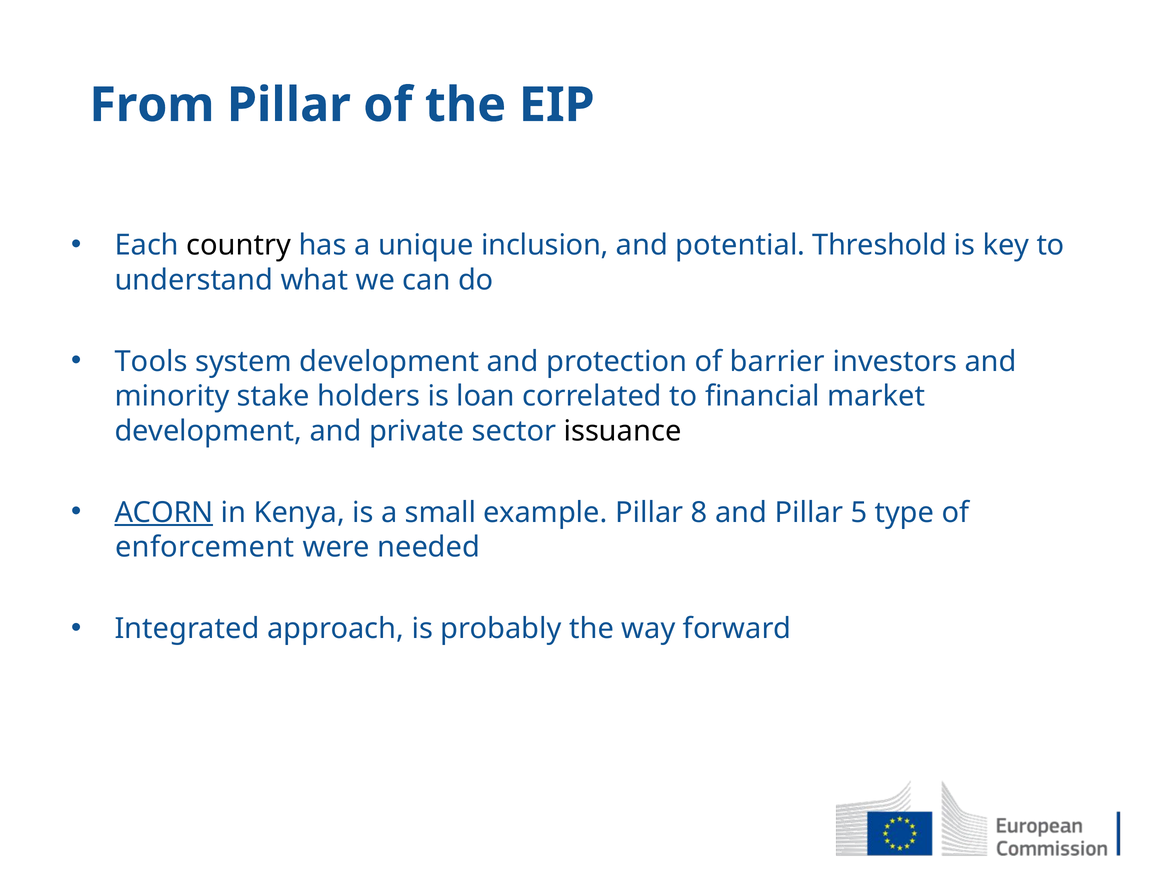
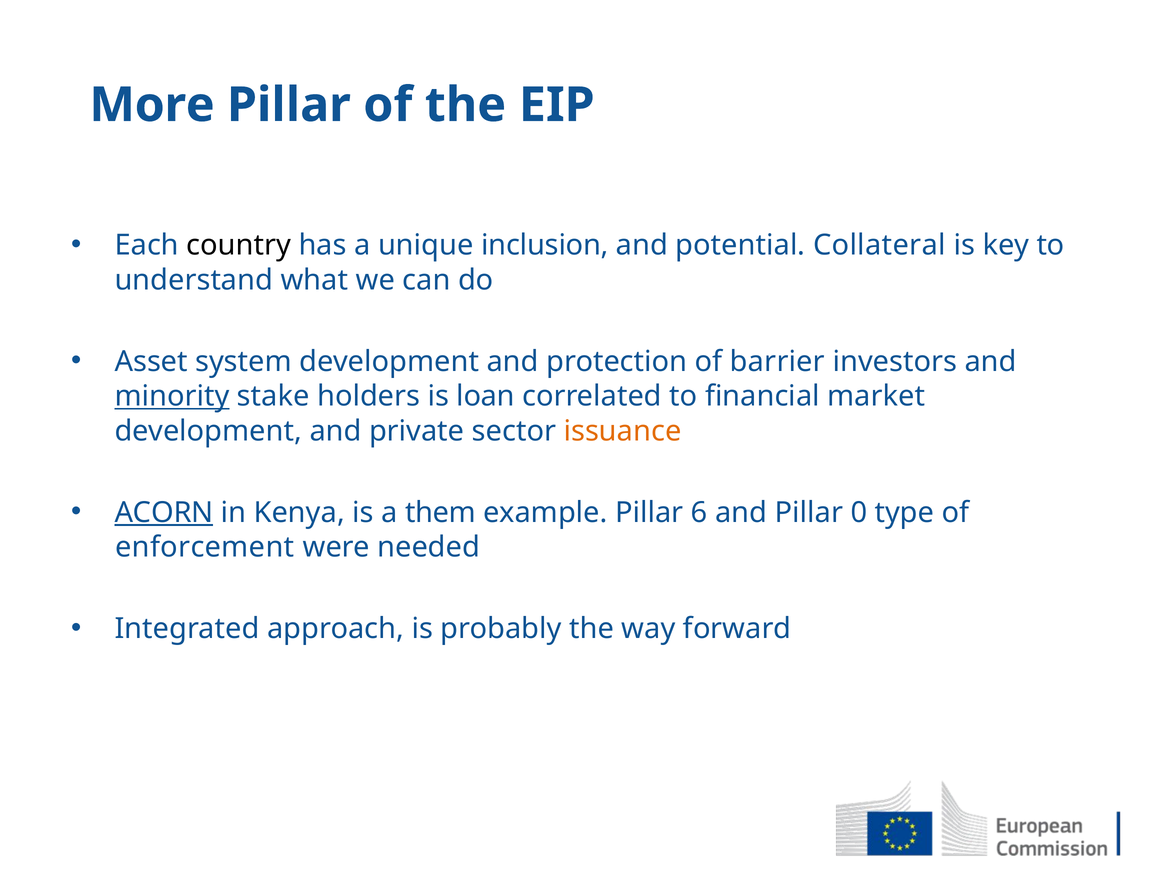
From: From -> More (152, 105)
Threshold: Threshold -> Collateral (879, 245)
Tools: Tools -> Asset (151, 362)
minority underline: none -> present (172, 397)
issuance colour: black -> orange (623, 431)
small: small -> them (441, 513)
8: 8 -> 6 (699, 513)
5: 5 -> 0 (859, 513)
